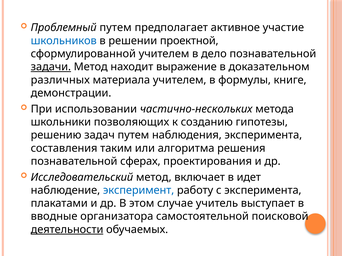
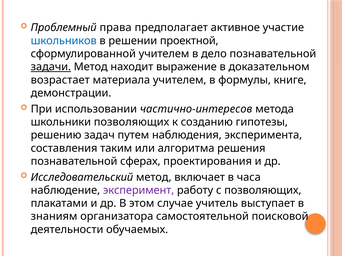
Проблемный путем: путем -> права (116, 28)
различных: различных -> возрастает (60, 80)
частично-нескольких: частично-нескольких -> частично-интересов (196, 109)
идет: идет -> часа (249, 178)
эксперимент colour: blue -> purple (139, 191)
с эксперимента: эксперимента -> позволяющих (263, 191)
вводные: вводные -> знаниям (54, 217)
деятельности underline: present -> none (67, 230)
